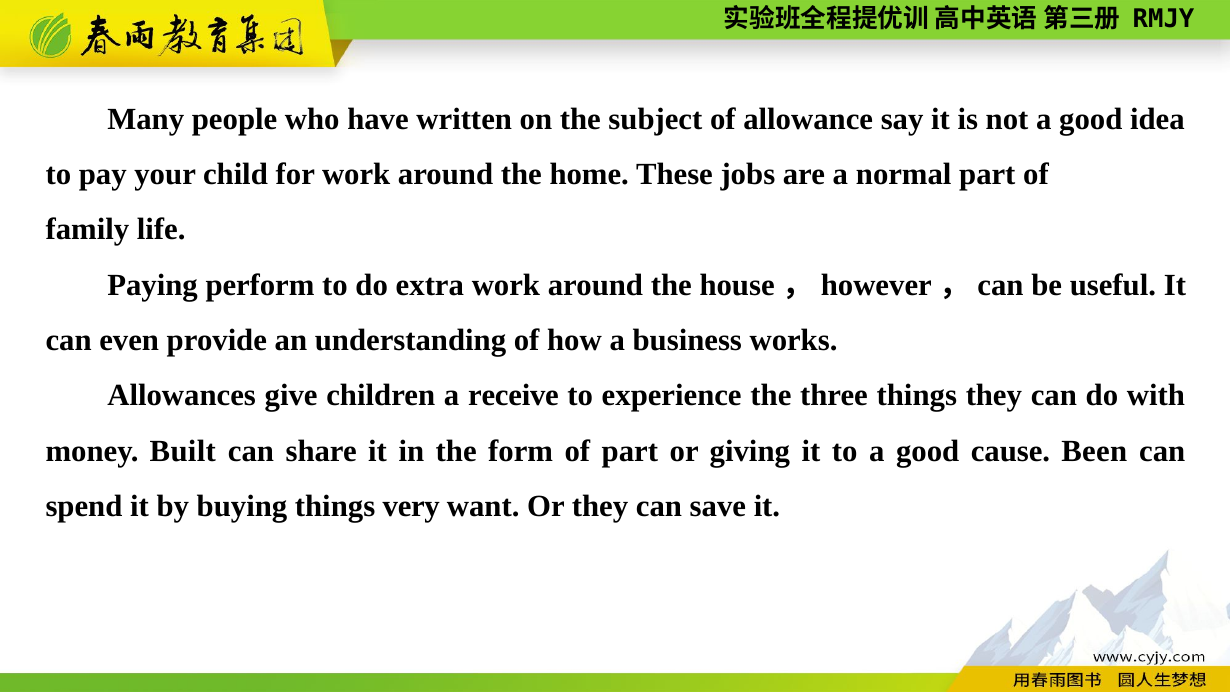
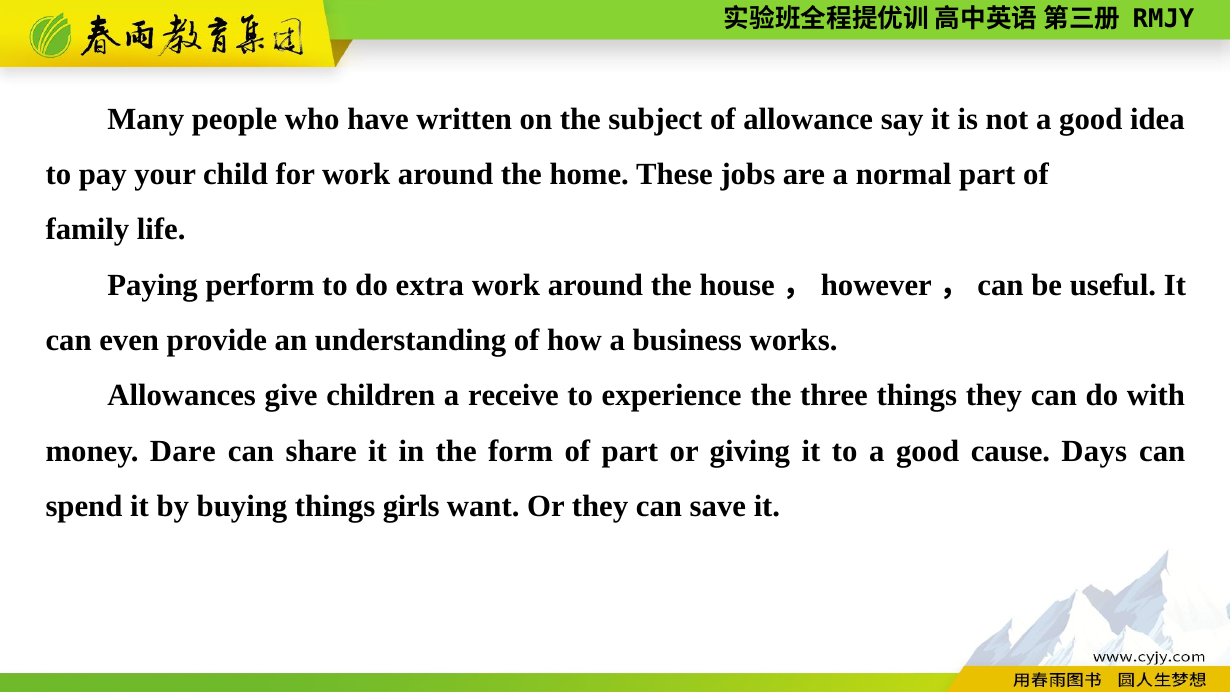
Built: Built -> Dare (183, 451)
Been: Been -> Days (1094, 451)
very: very -> girls (411, 506)
